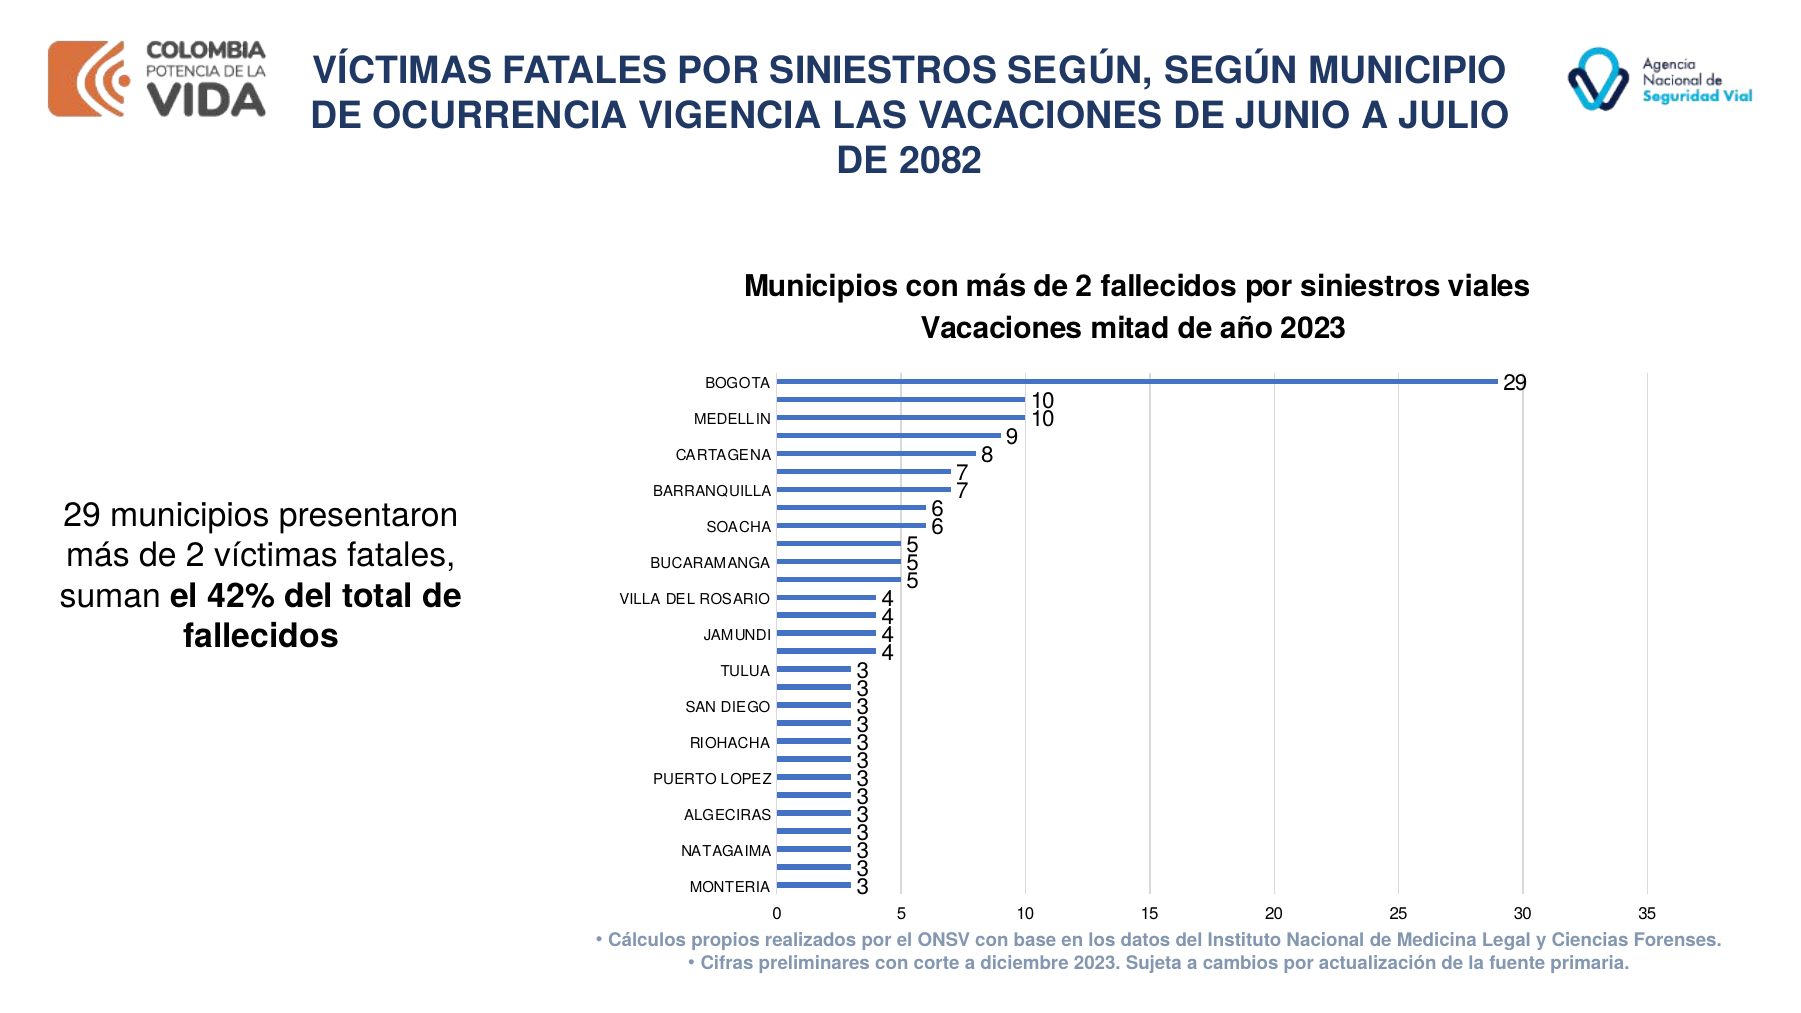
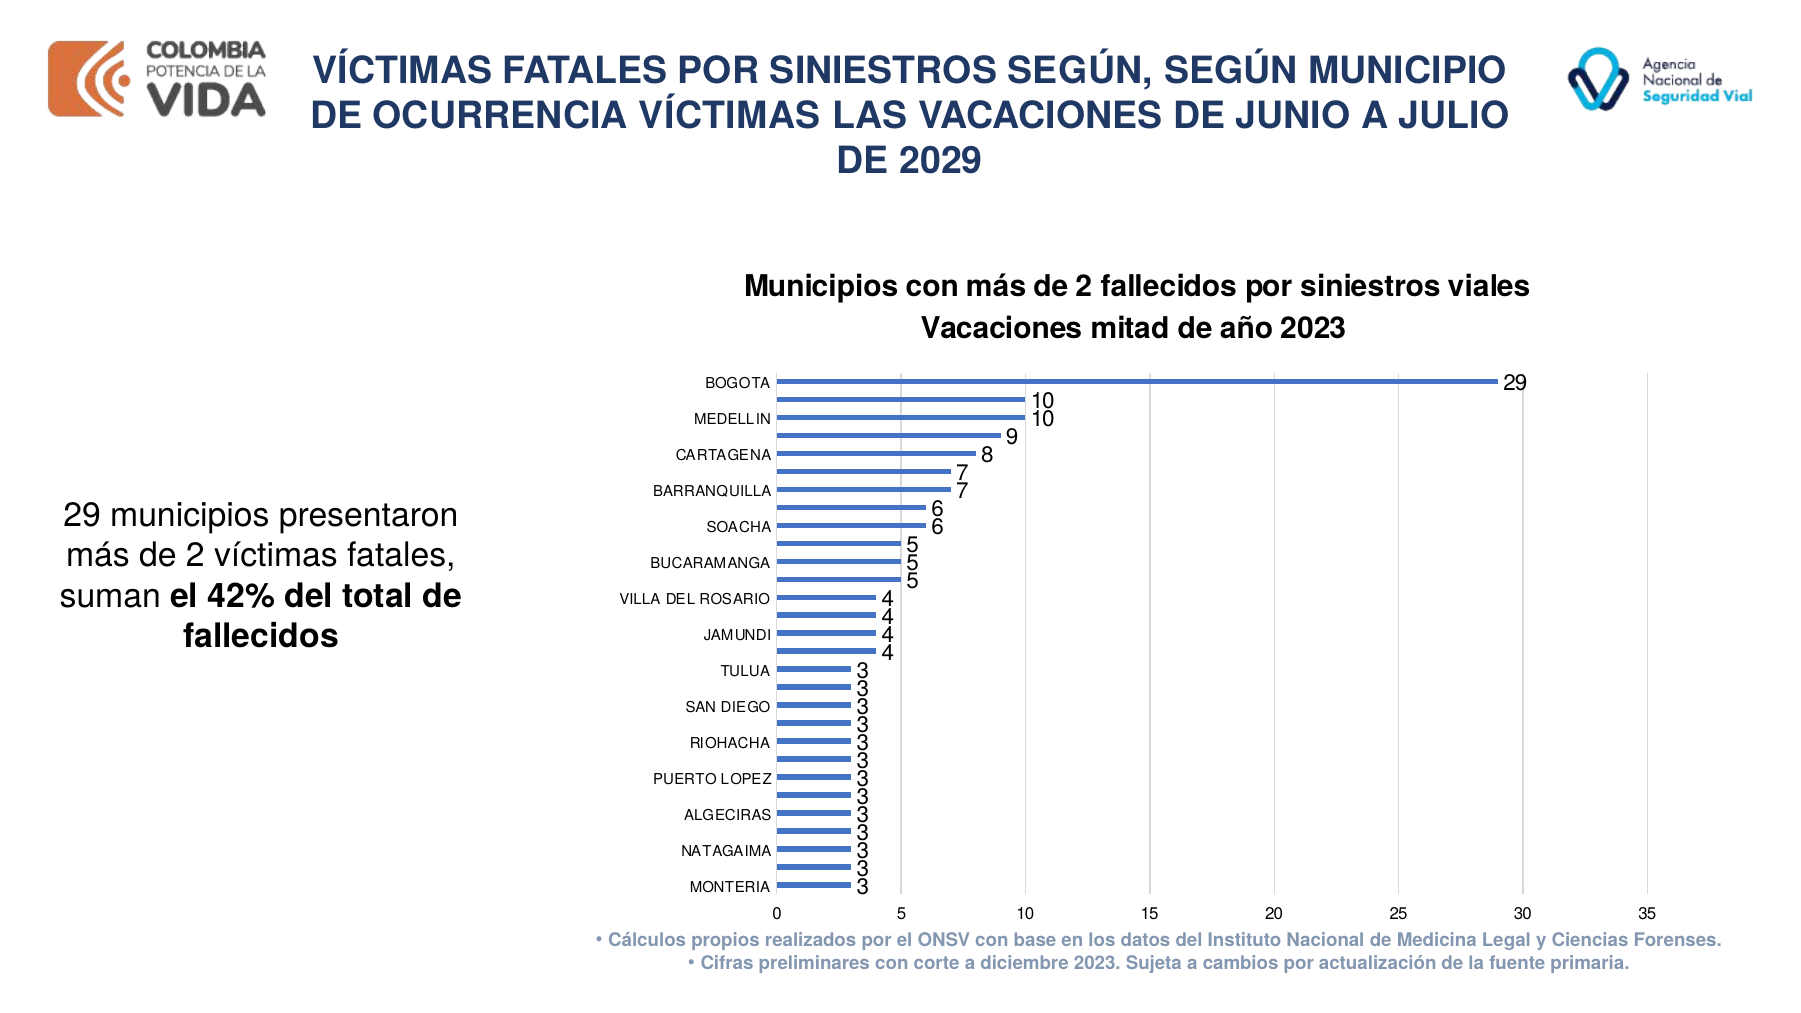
OCURRENCIA VIGENCIA: VIGENCIA -> VÍCTIMAS (730, 117)
2082: 2082 -> 2029 (941, 162)
